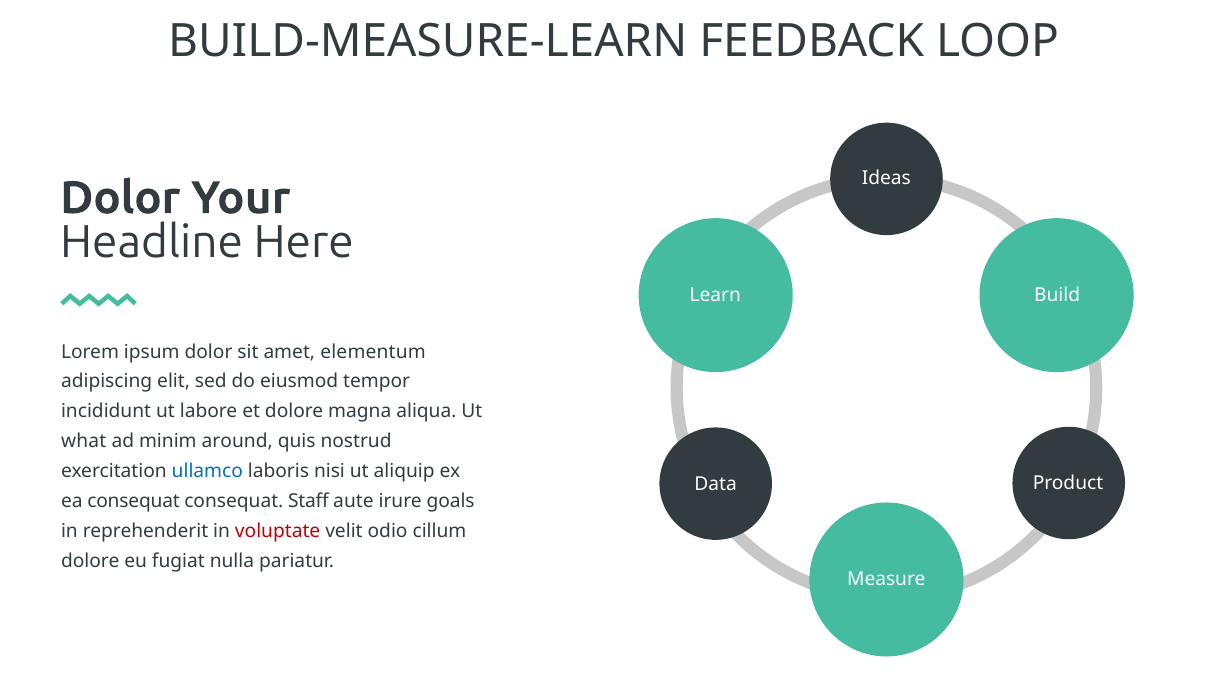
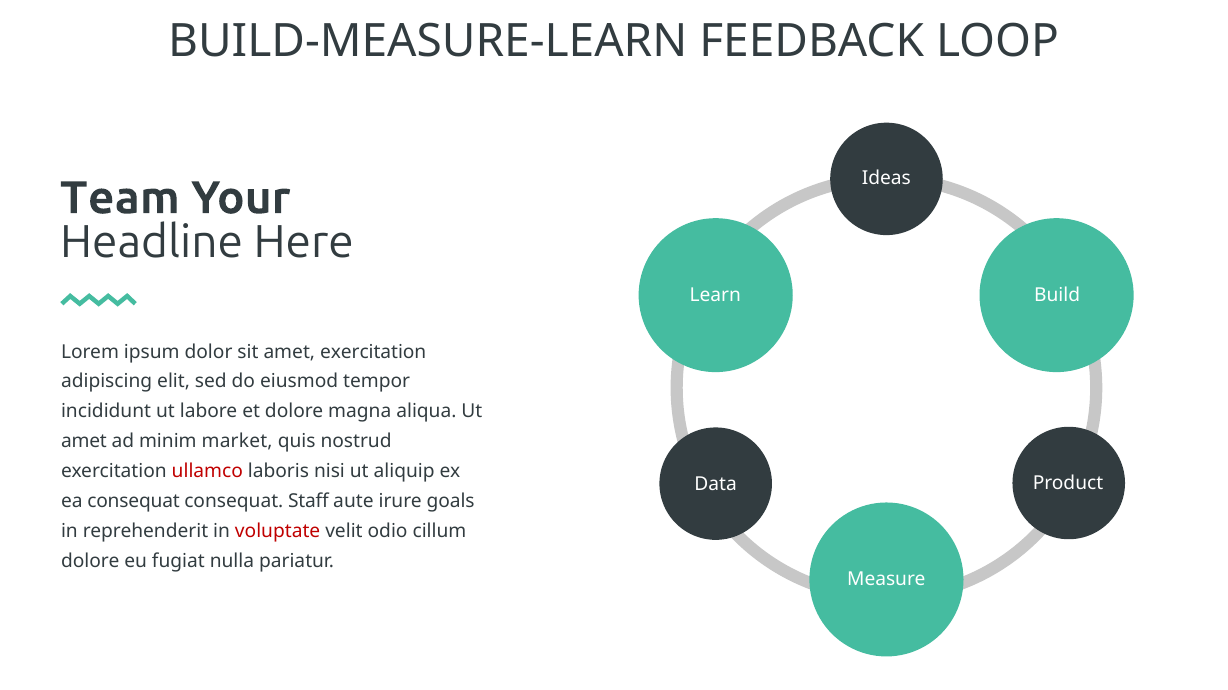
Dolor: Dolor -> Team (120, 198)
amet elementum: elementum -> exercitation (373, 352)
what: what -> amet (84, 442)
around: around -> market (237, 442)
ullamco colour: blue -> red (207, 472)
